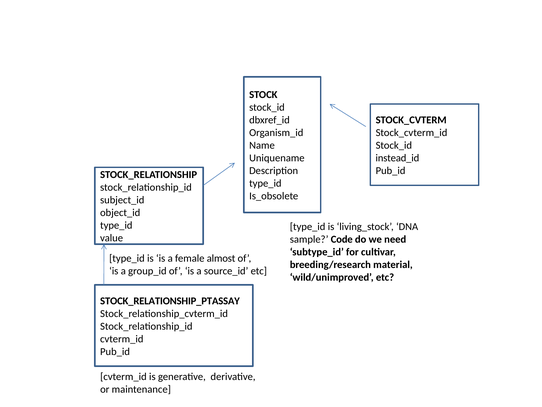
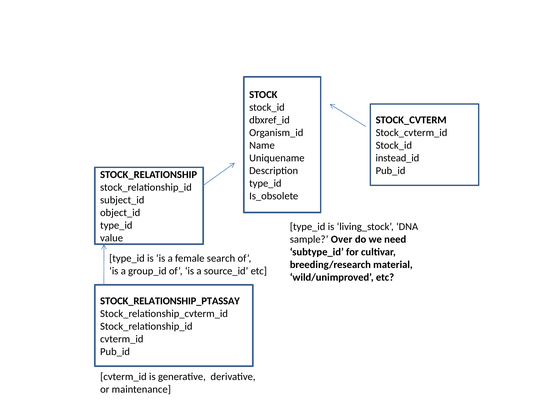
Code: Code -> Over (342, 239)
almost: almost -> search (221, 258)
